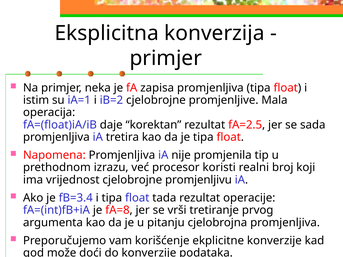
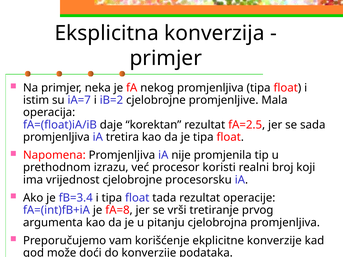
zapisa: zapisa -> nekog (157, 88)
iA=1: iA=1 -> iA=7 (79, 100)
promjenljivu: promjenljivu -> procesorsku (198, 180)
